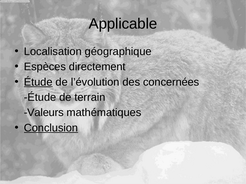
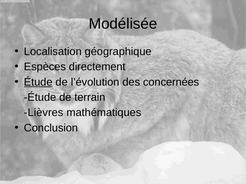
Applicable: Applicable -> Modélisée (123, 24)
Valeurs: Valeurs -> Lièvres (44, 113)
Conclusion underline: present -> none (51, 128)
